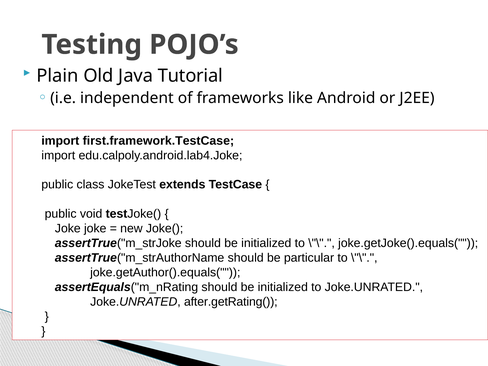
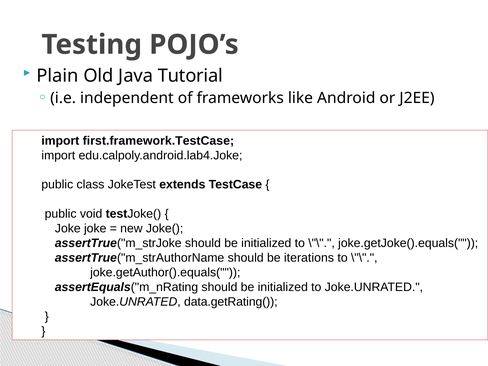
particular: particular -> iterations (309, 258)
after.getRating(: after.getRating( -> data.getRating( (231, 302)
